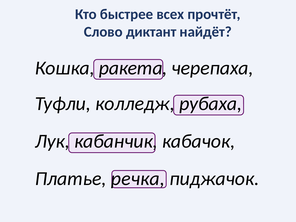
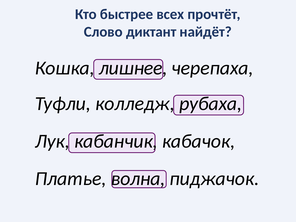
ракета: ракета -> лишнее (133, 68)
речка: речка -> волна (138, 179)
